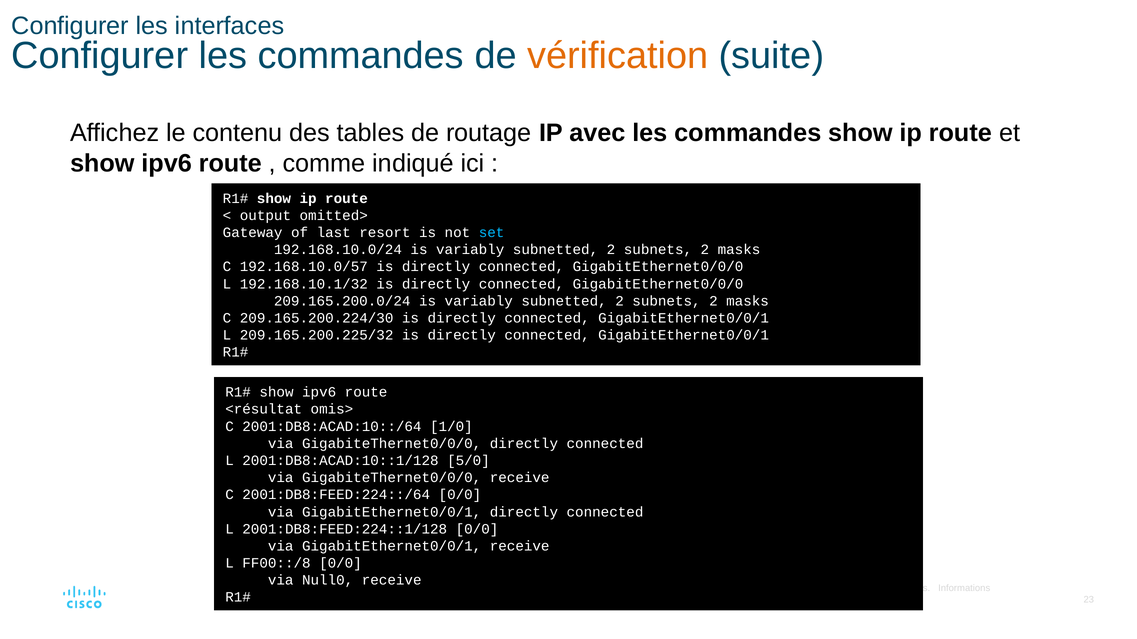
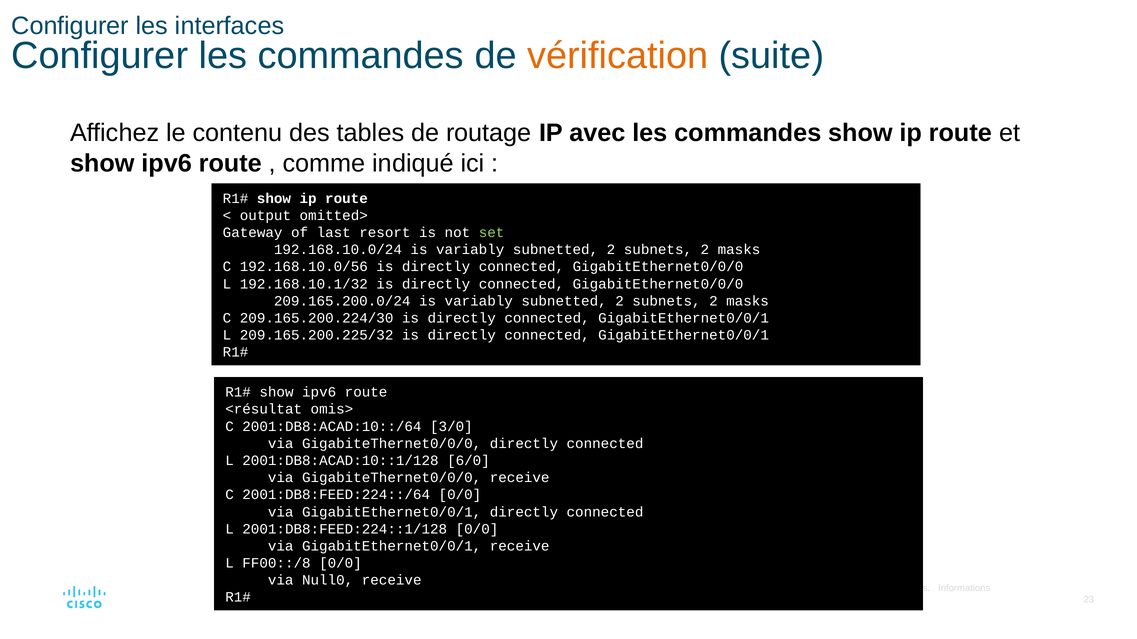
set colour: light blue -> light green (492, 233)
192.168.10.0/57: 192.168.10.0/57 -> 192.168.10.0/56 (304, 267)
1/0: 1/0 -> 3/0 (451, 427)
5/0: 5/0 -> 6/0 (468, 461)
